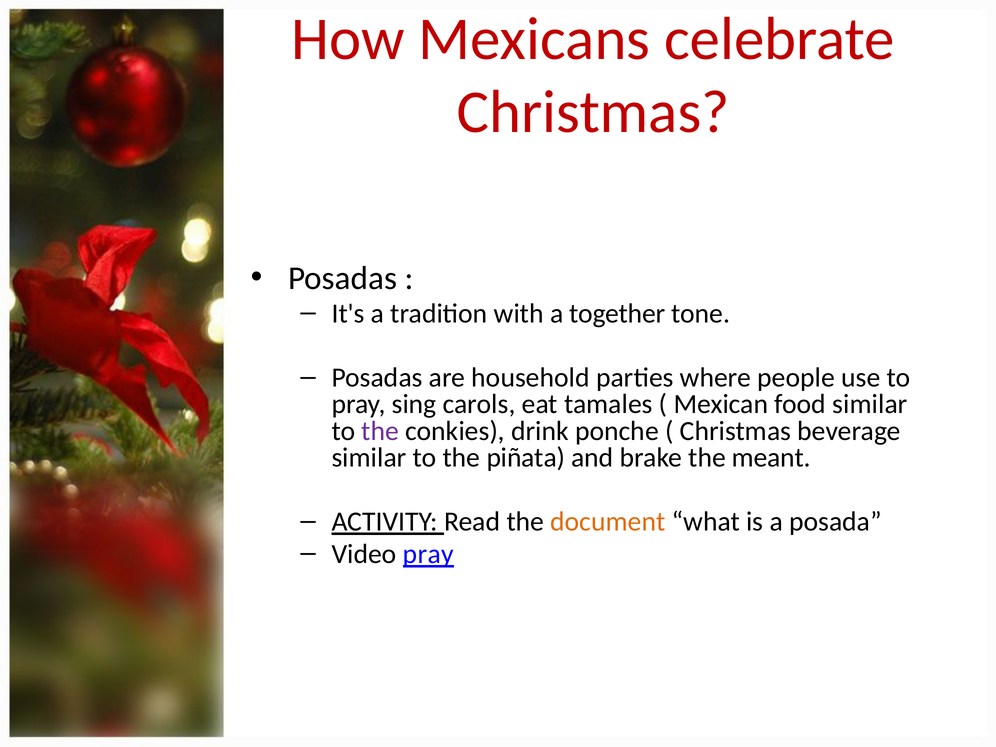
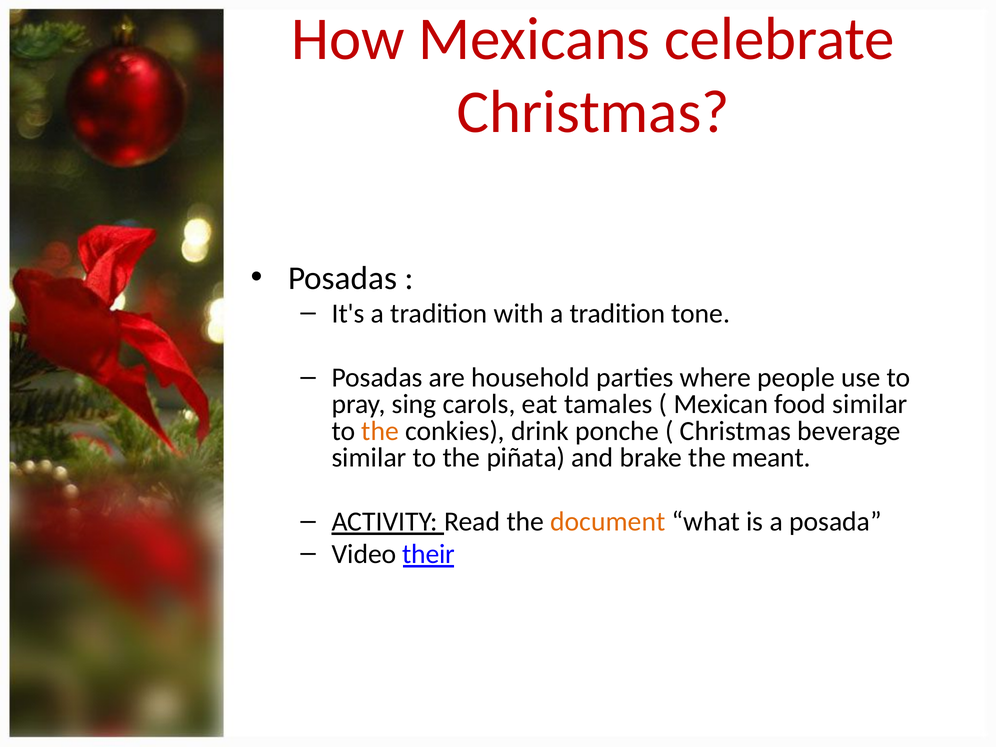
with a together: together -> tradition (617, 314)
the colour: purple -> orange (380, 431)
Video pray: pray -> their (429, 554)
